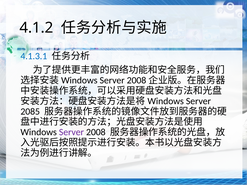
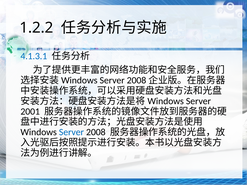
4.1.2: 4.1.2 -> 1.2.2 (36, 28)
2085: 2085 -> 2001 (30, 112)
Server colour: purple -> blue (71, 132)
